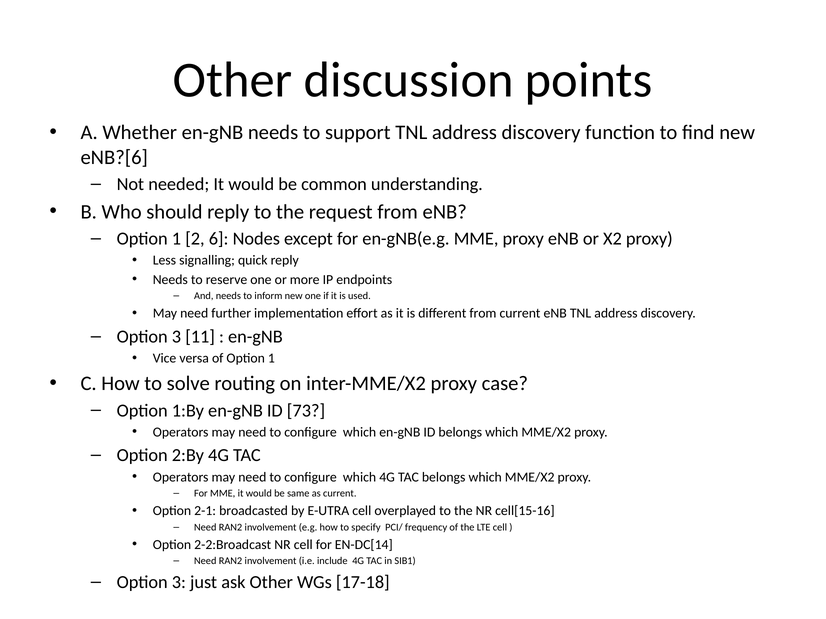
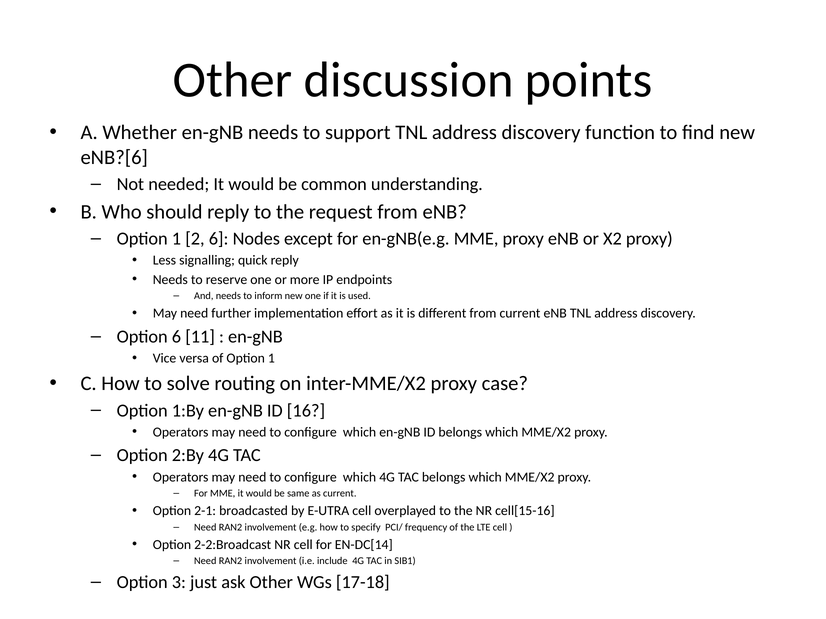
3: 3 -> 6 (176, 337)
73: 73 -> 16 (306, 411)
